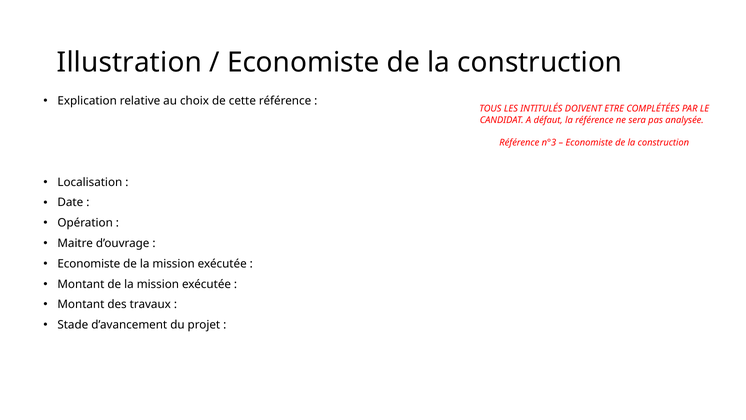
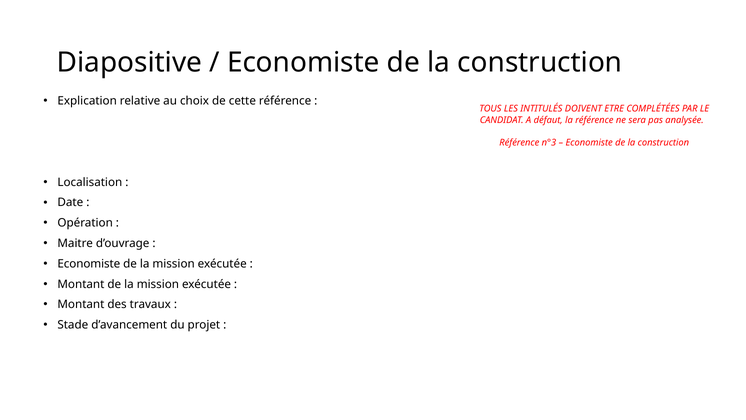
Illustration: Illustration -> Diapositive (129, 63)
